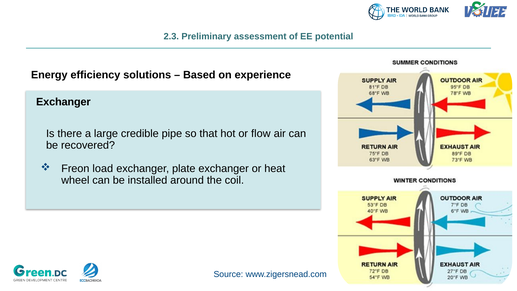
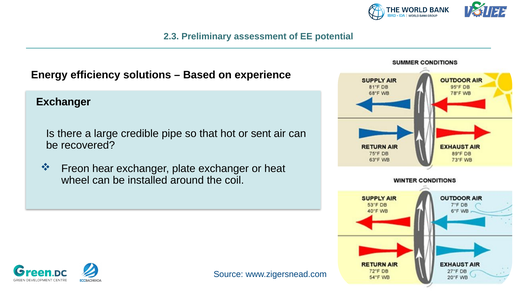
flow: flow -> sent (261, 134)
load: load -> hear (103, 169)
